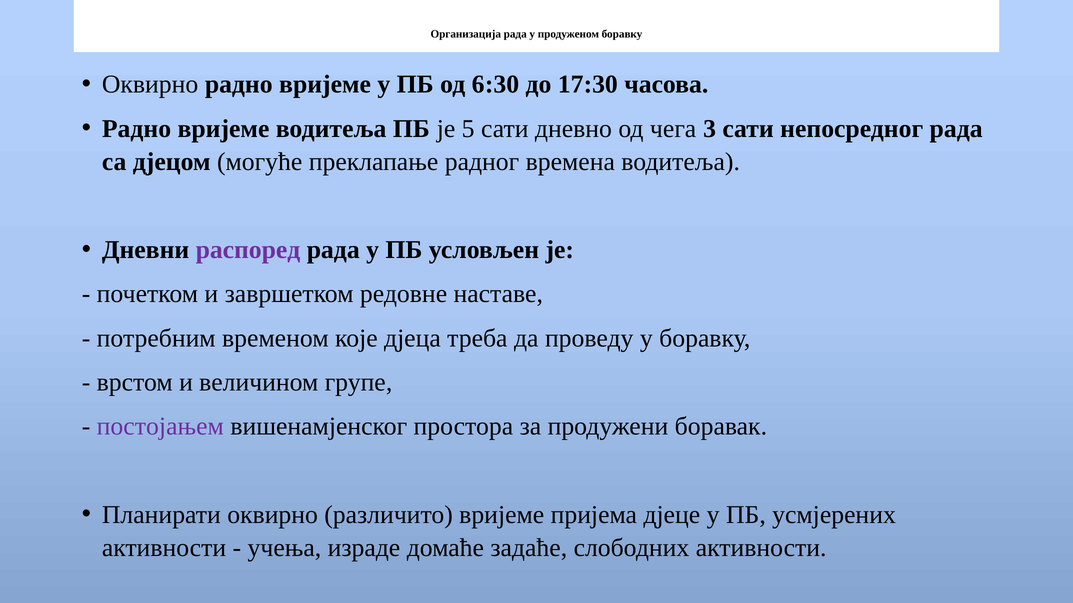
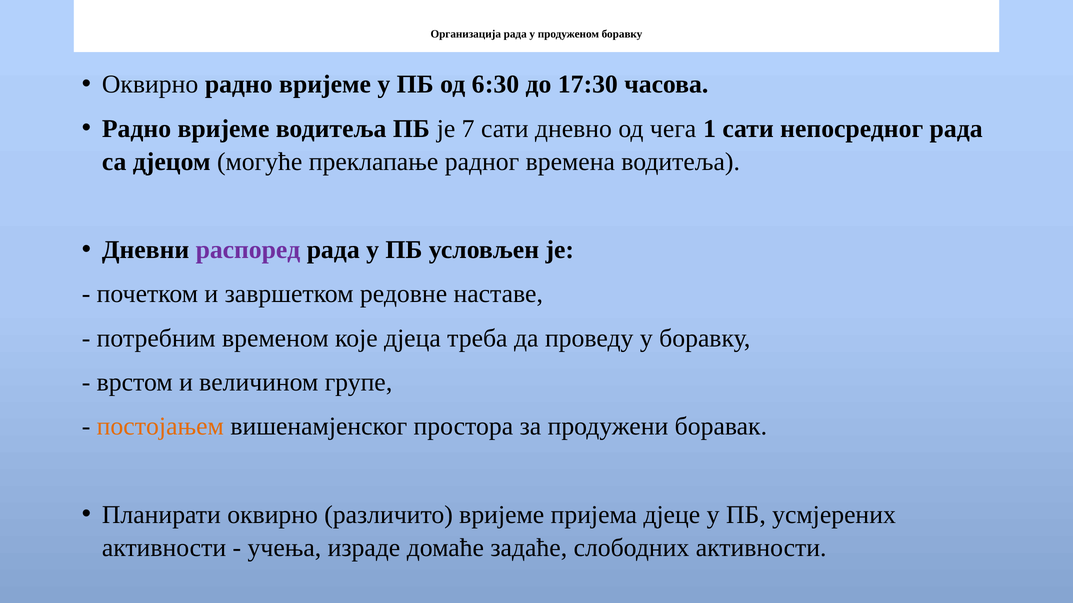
5: 5 -> 7 (468, 129)
3: 3 -> 1 (710, 129)
постојањем colour: purple -> orange (160, 427)
